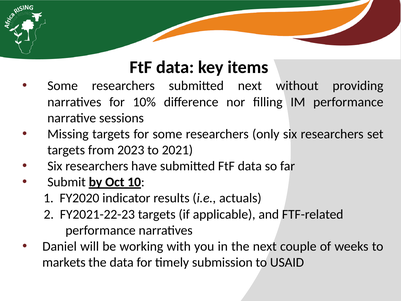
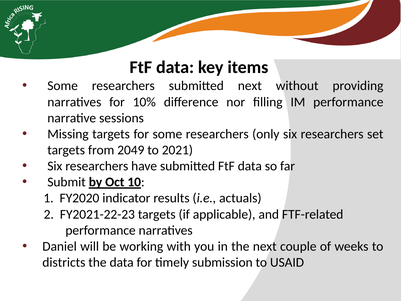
2023: 2023 -> 2049 (131, 150)
markets: markets -> districts (64, 262)
